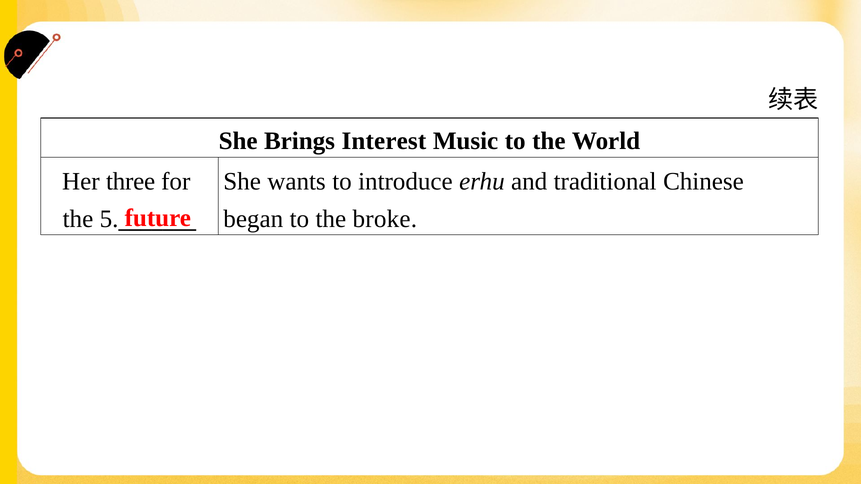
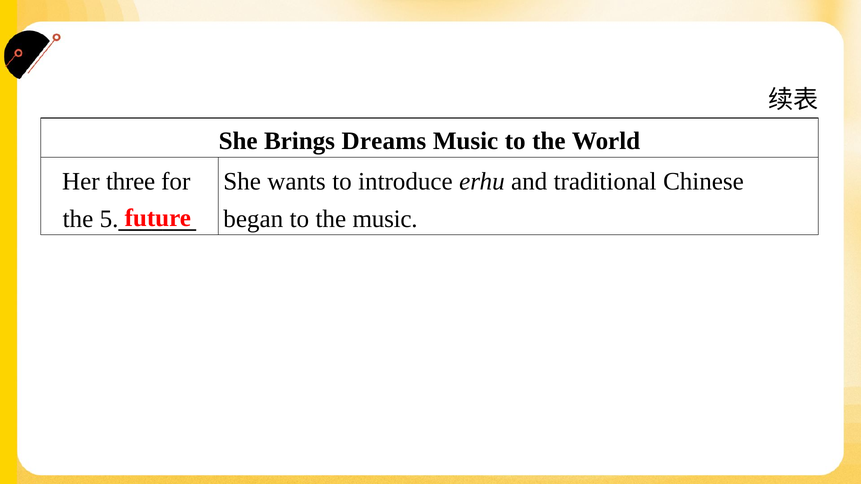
Interest: Interest -> Dreams (384, 141)
the broke: broke -> music (385, 219)
